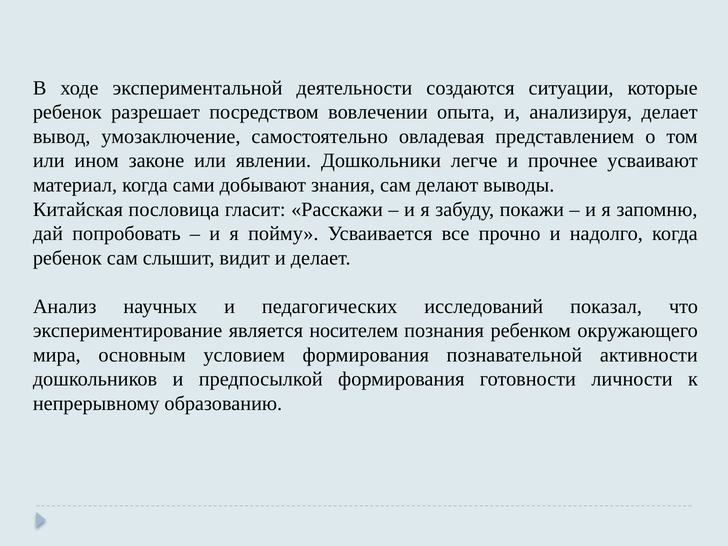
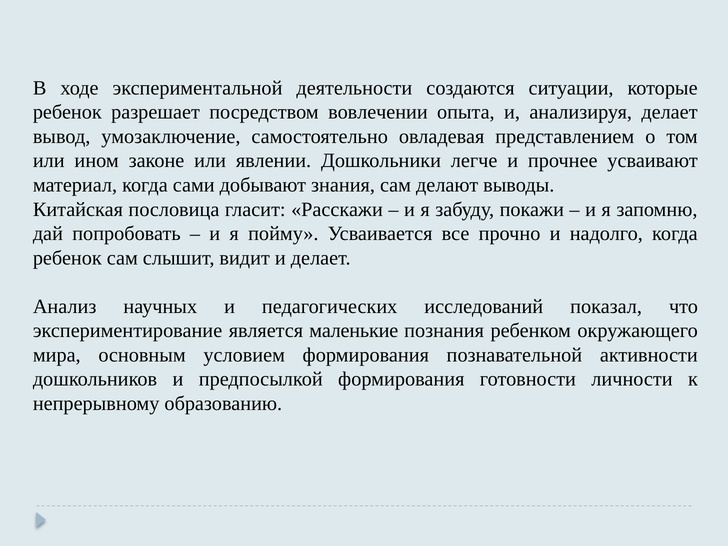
носителем: носителем -> маленькие (354, 331)
